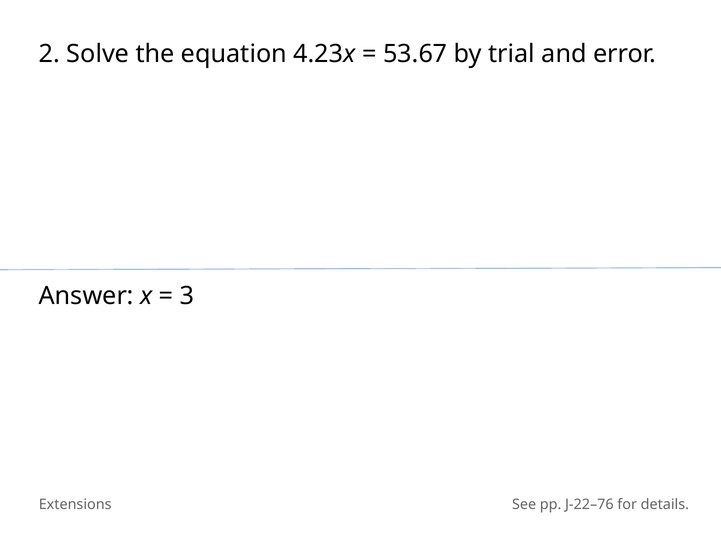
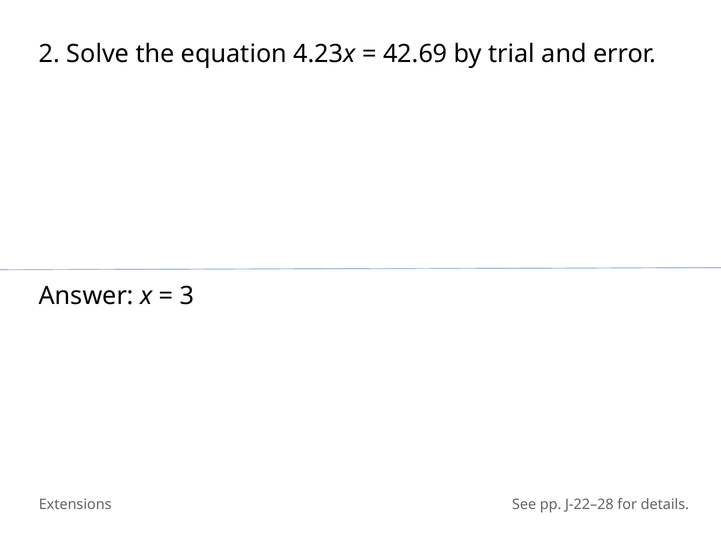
53.67: 53.67 -> 42.69 (415, 54)
J-22–76: J-22–76 -> J-22–28 (589, 504)
